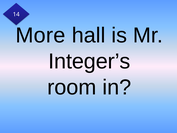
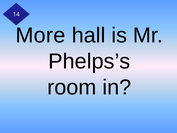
Integer’s: Integer’s -> Phelps’s (89, 61)
